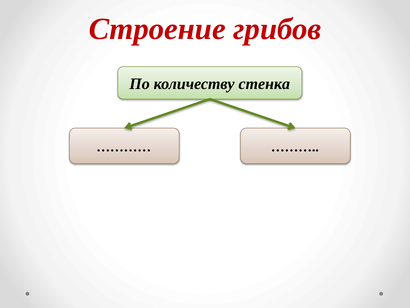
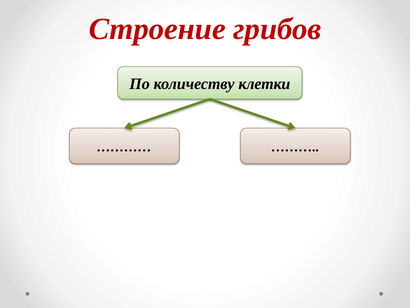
стенка: стенка -> клетки (264, 84)
